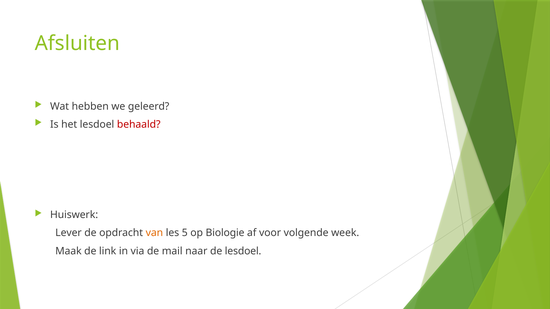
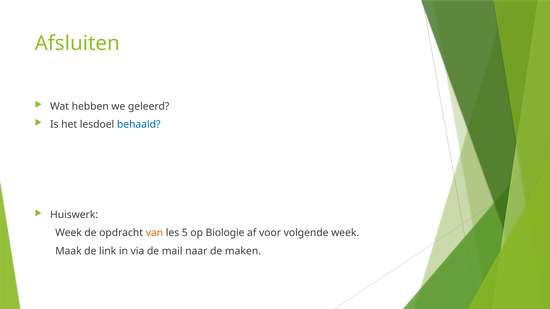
behaald colour: red -> blue (139, 125)
Lever: Lever -> Week (69, 233)
de lesdoel: lesdoel -> maken (243, 251)
